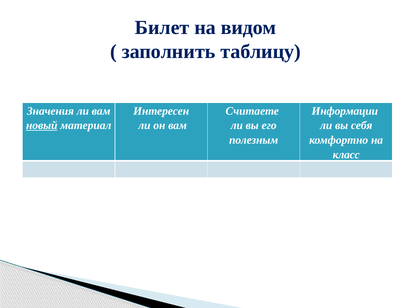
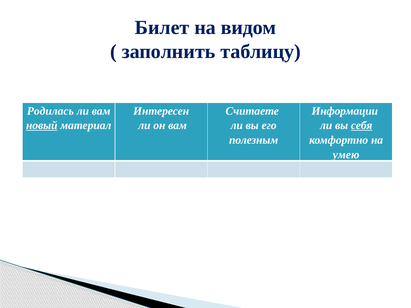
Значения: Значения -> Родилась (50, 111)
себя underline: none -> present (362, 126)
класс: класс -> умею (346, 155)
